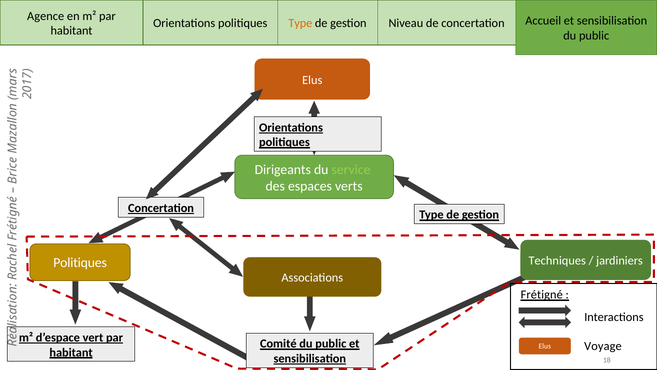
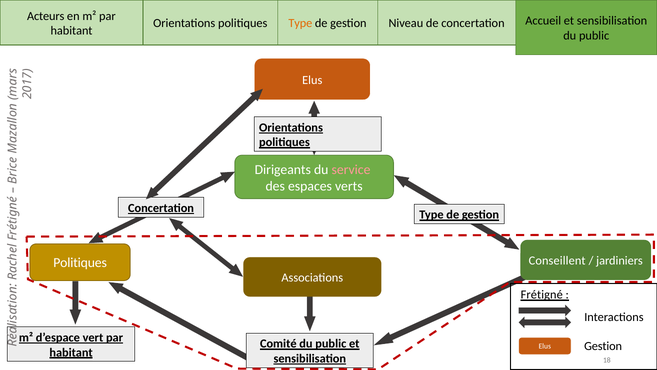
Agence: Agence -> Acteurs (46, 16)
service colour: light green -> pink (351, 170)
Techniques: Techniques -> Conseillent (557, 260)
Voyage: Voyage -> Gestion (603, 346)
